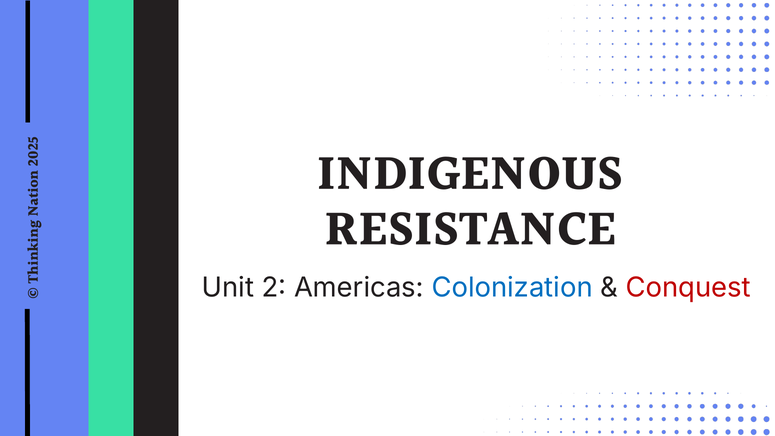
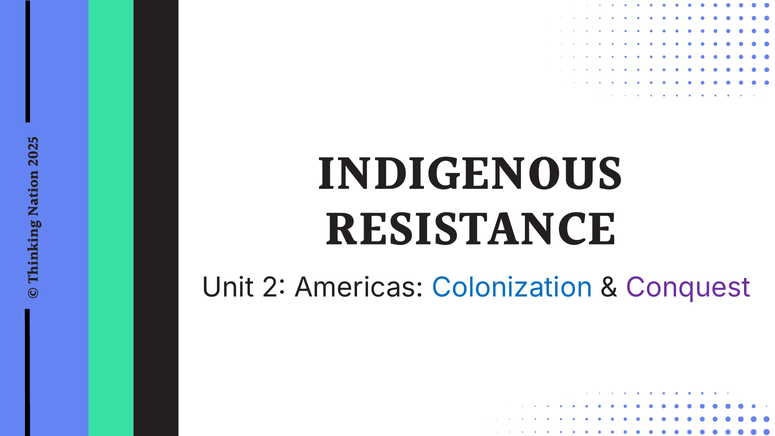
Conquest colour: red -> purple (688, 288)
